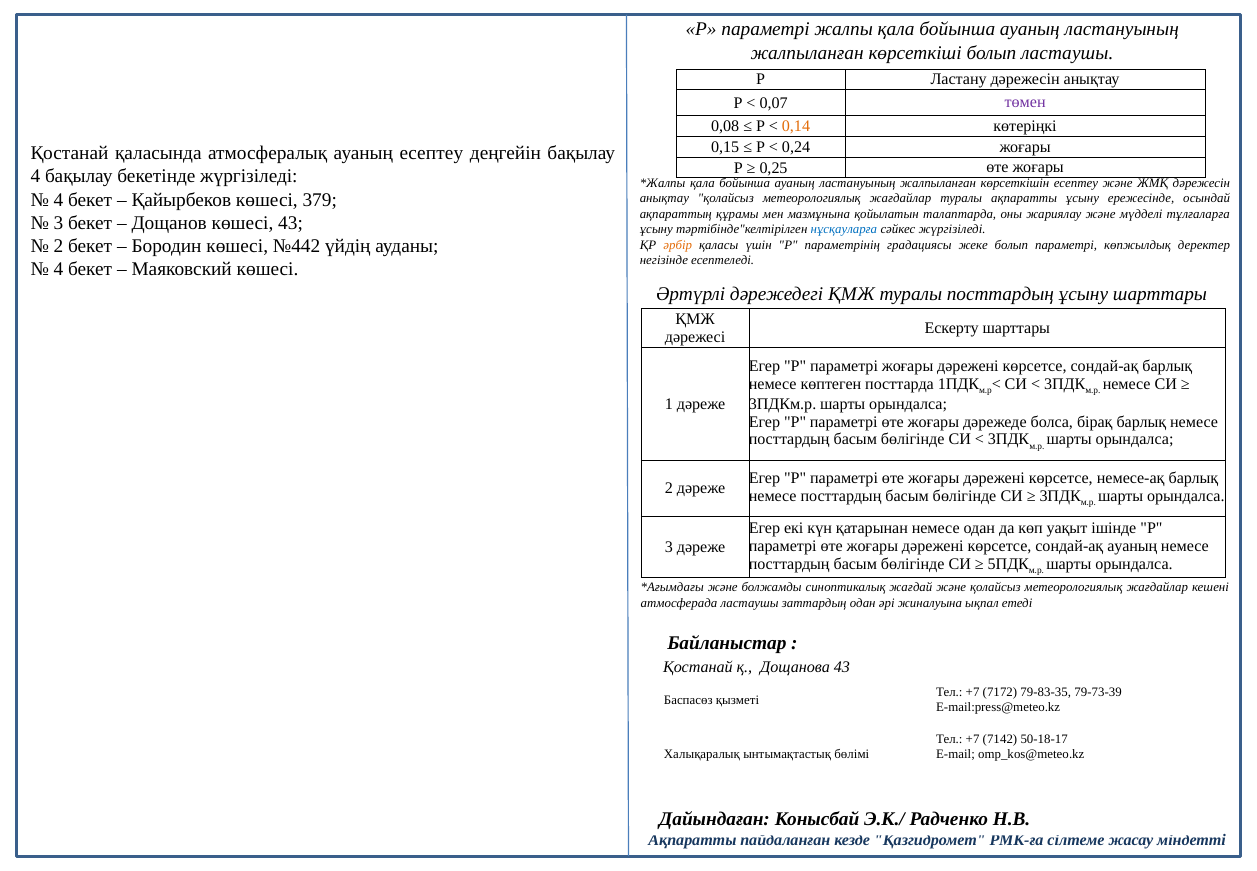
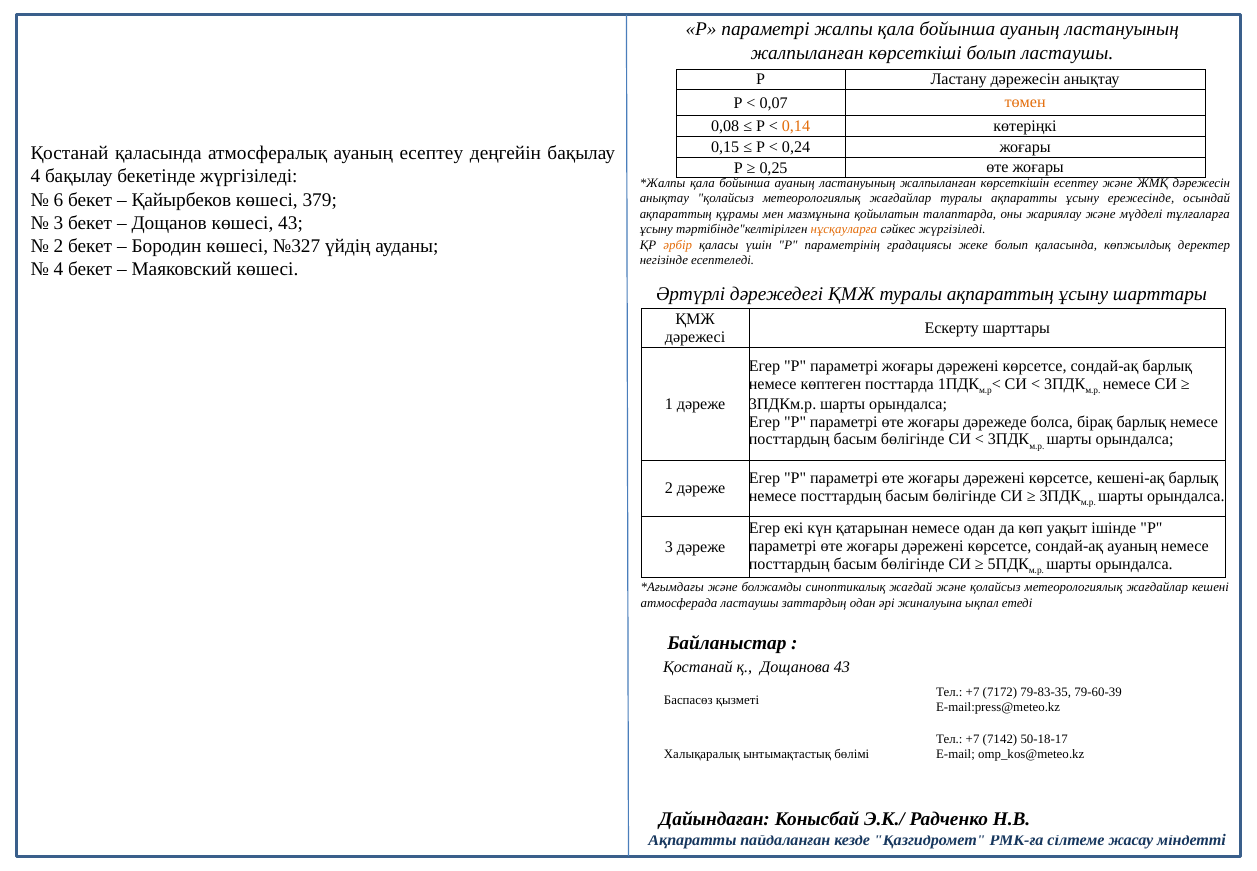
төмен colour: purple -> orange (1025, 102)
4: 4 -> 6 (59, 200)
нұсқауларға colour: blue -> orange (844, 229)
№442: №442 -> №327 (297, 246)
болып параметрі: параметрі -> қаласында (1066, 245)
туралы посттардың: посттардың -> ақпараттың (1000, 294)
немесе-ақ: немесе-ақ -> кешені-ақ (1131, 478)
79-73-39: 79-73-39 -> 79-60-39 (1098, 692)
